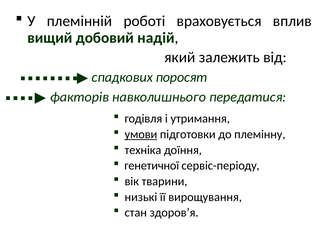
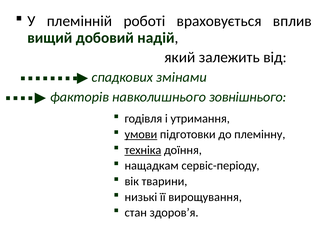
поросят: поросят -> змінами (181, 77)
передатися: передатися -> зовнішнього (248, 97)
техніка underline: none -> present (143, 150)
генетичної: генетичної -> нащадкам (152, 166)
